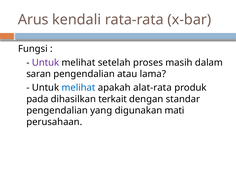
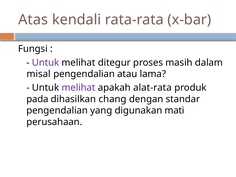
Arus: Arus -> Atas (33, 20)
setelah: setelah -> ditegur (114, 63)
saran: saran -> misal (39, 74)
melihat colour: blue -> purple (79, 88)
terkait: terkait -> chang (112, 99)
